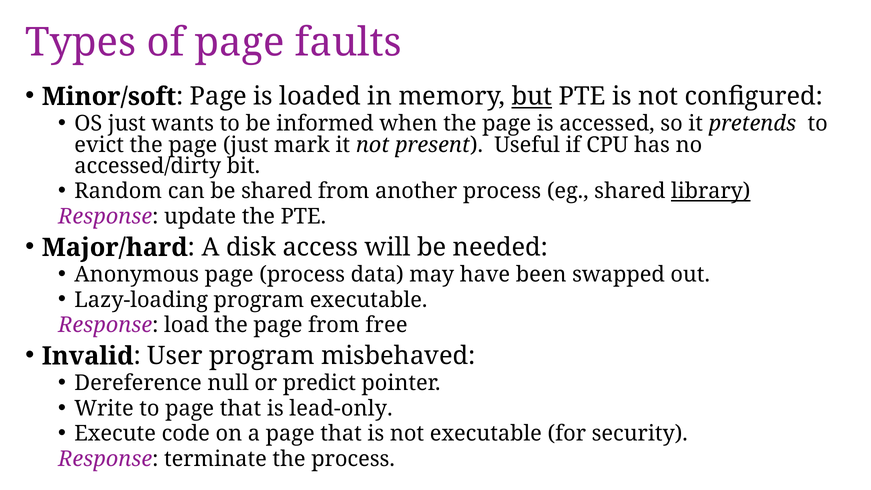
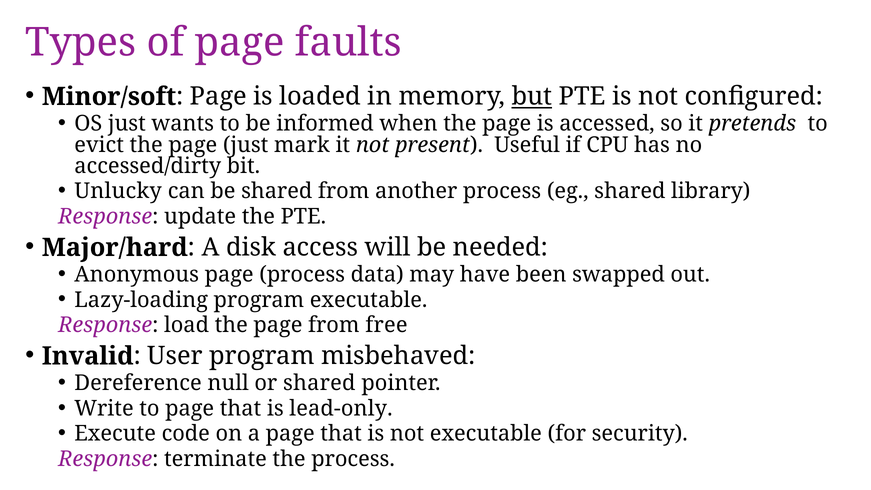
Random: Random -> Unlucky (118, 191)
library underline: present -> none (711, 191)
or predict: predict -> shared (319, 383)
